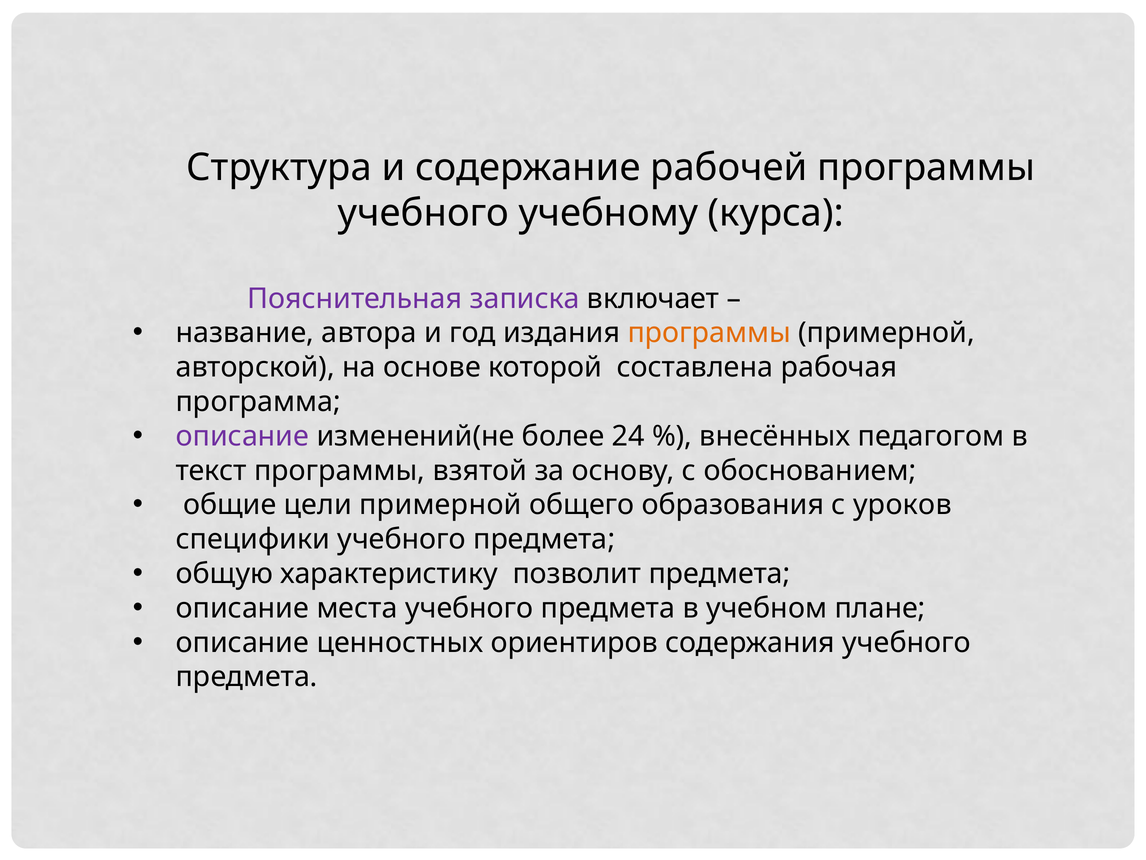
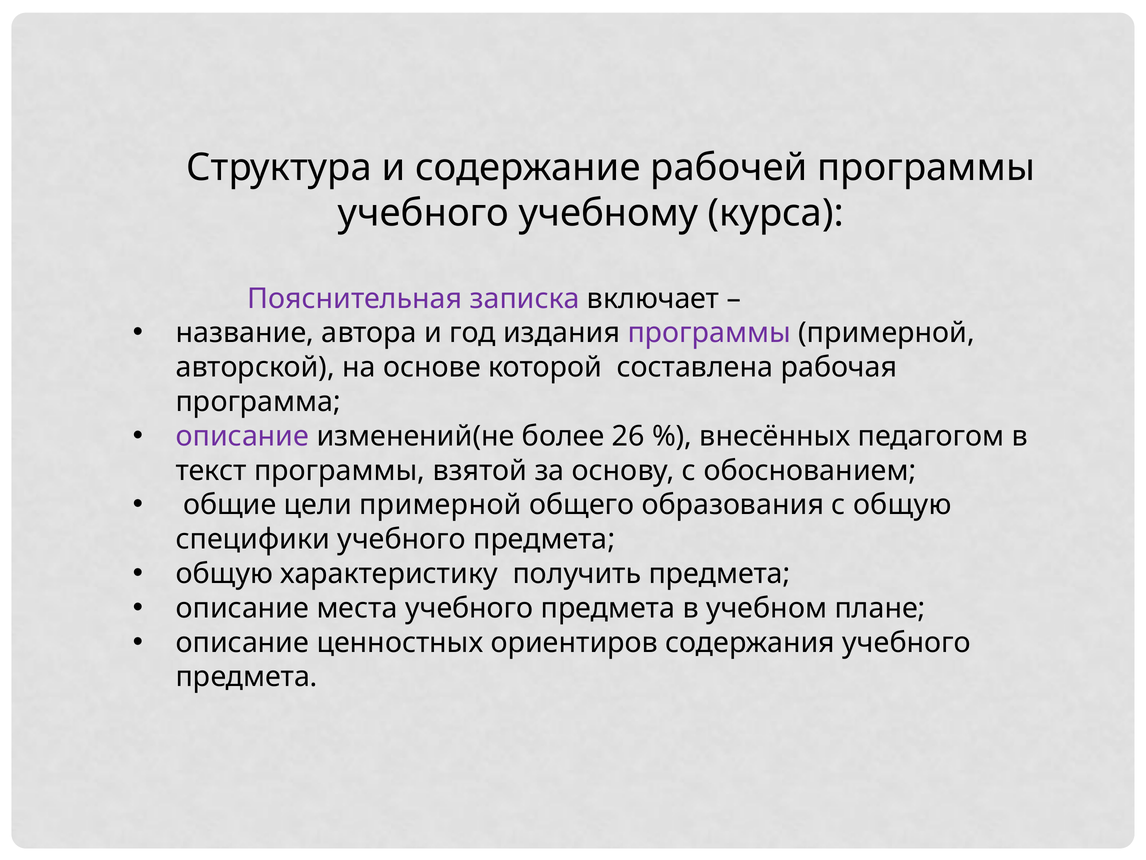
программы colour: orange -> purple (709, 333)
24: 24 -> 26 (628, 436)
с уроков: уроков -> общую (902, 505)
позволит: позволит -> получить (577, 573)
